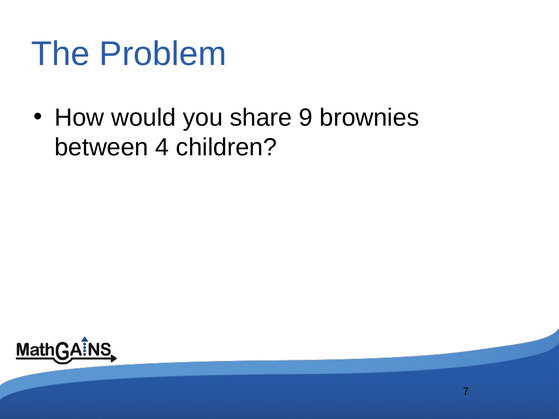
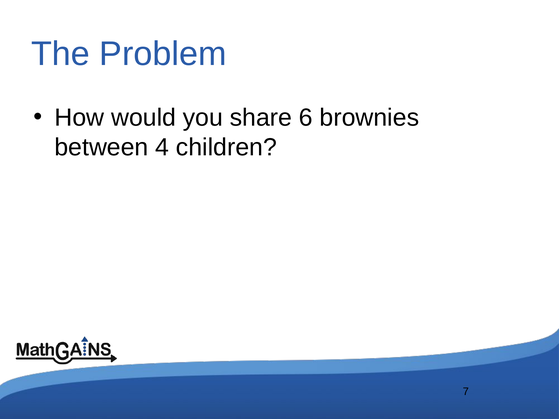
9: 9 -> 6 (306, 118)
